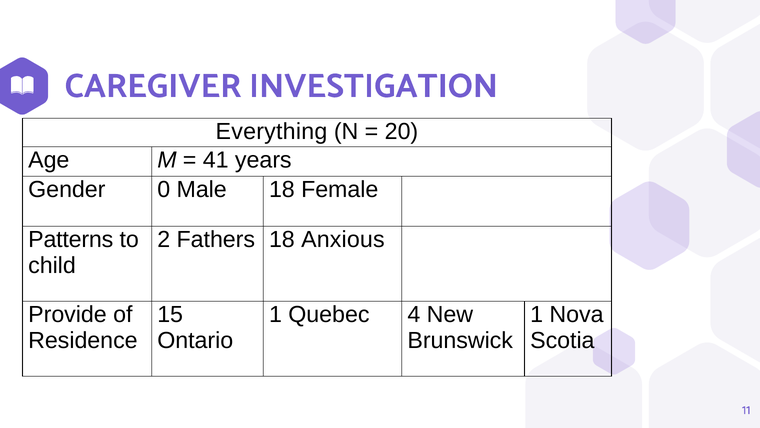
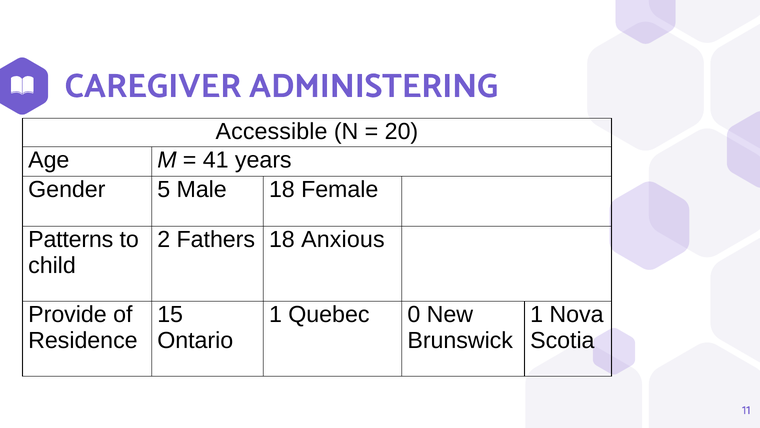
INVESTIGATION: INVESTIGATION -> ADMINISTERING (374, 86)
Everything: Everything -> Accessible (272, 132)
0: 0 -> 5 (164, 190)
4: 4 -> 0 (414, 314)
